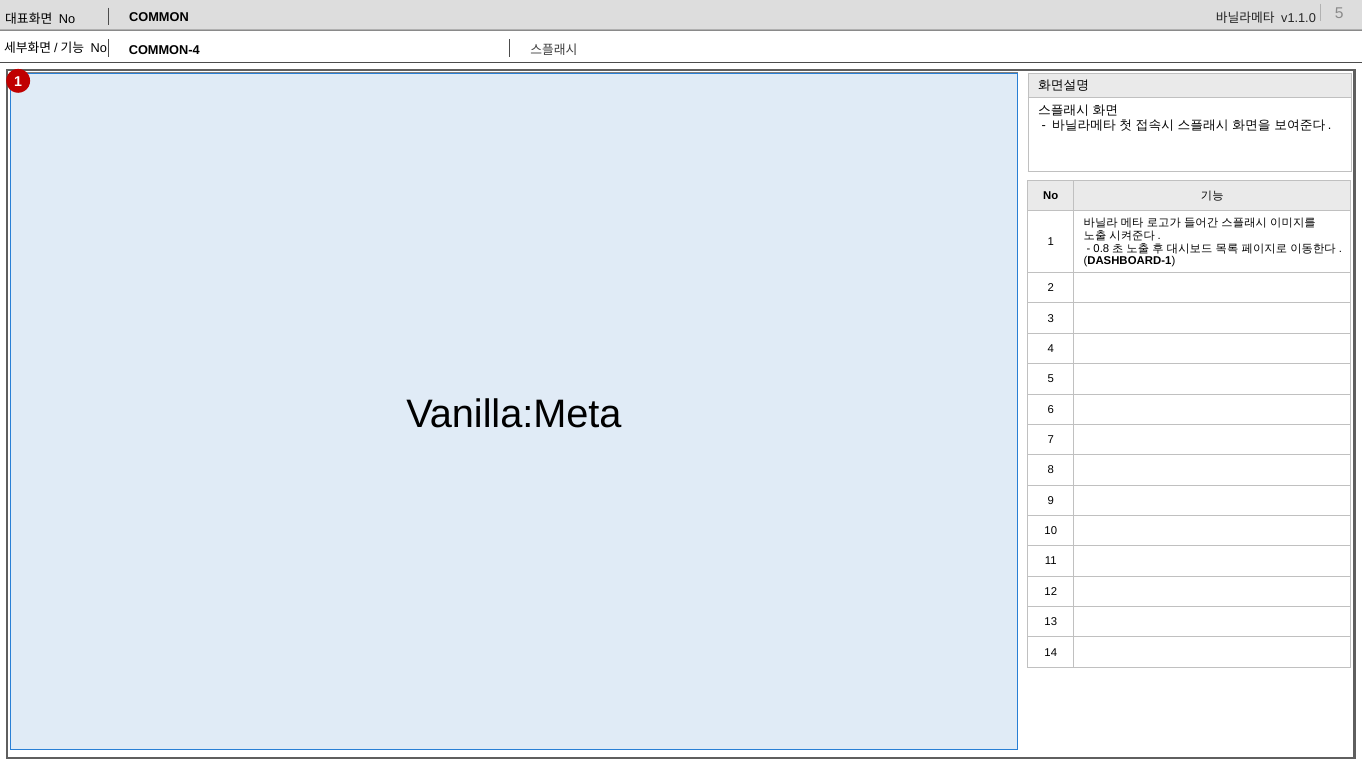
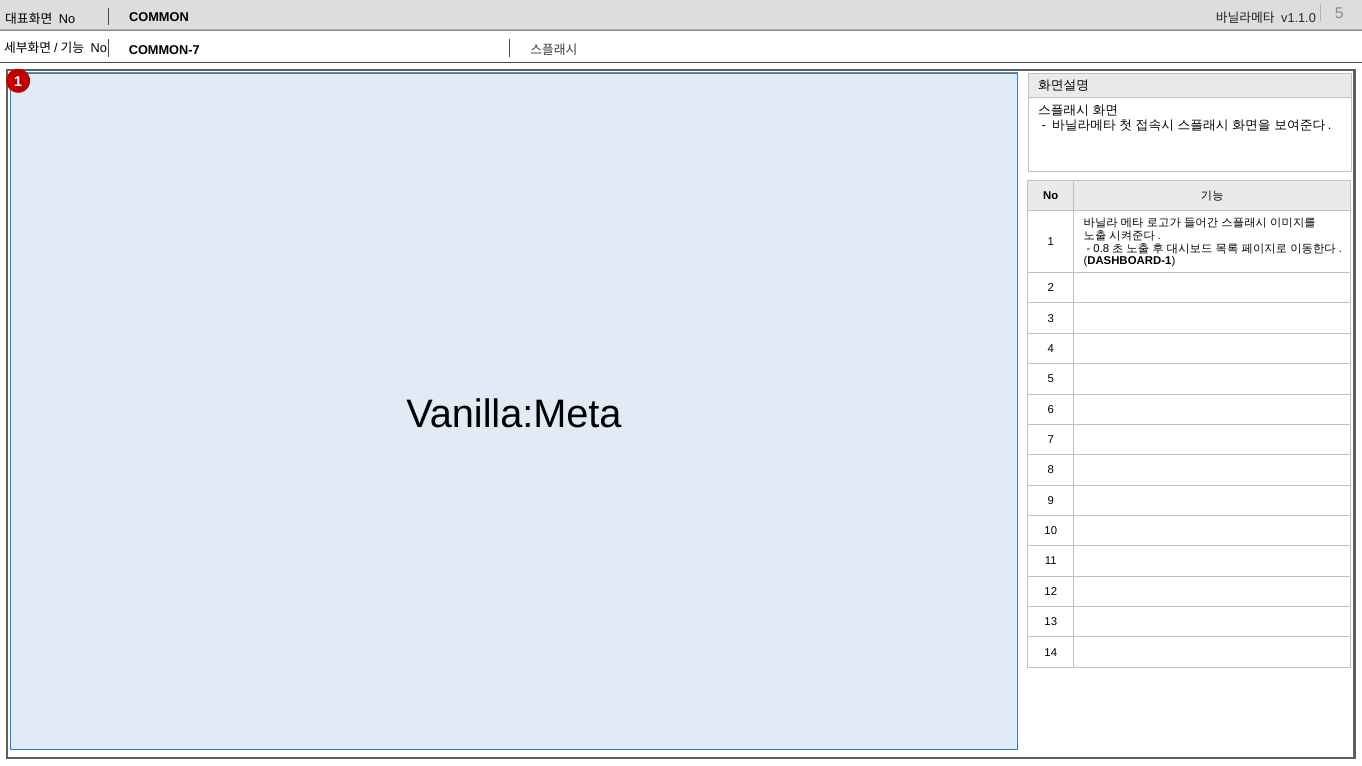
COMMON-4: COMMON-4 -> COMMON-7 (164, 50)
